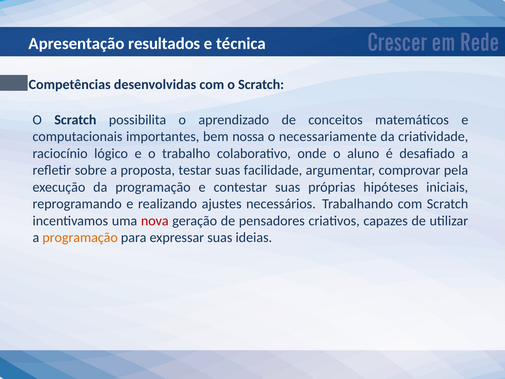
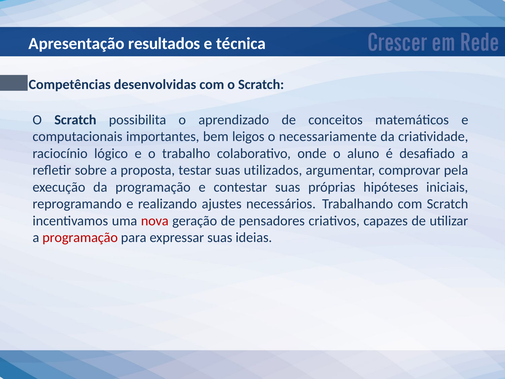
nossa: nossa -> leigos (248, 136)
facilidade: facilidade -> utilizados (273, 170)
programação colour: orange -> red (80, 238)
